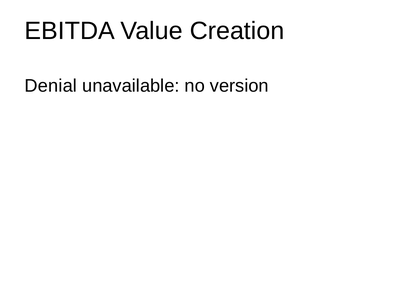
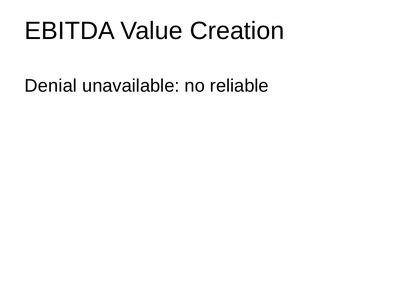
version: version -> reliable (239, 86)
